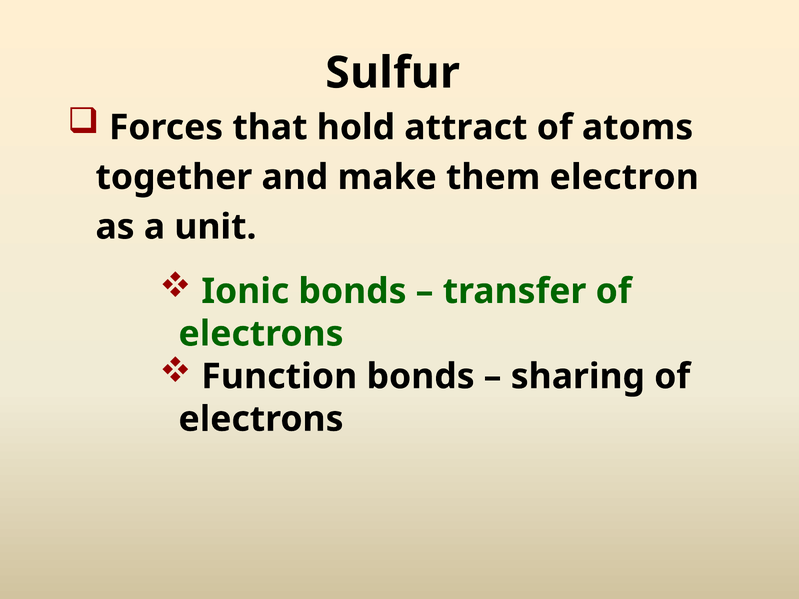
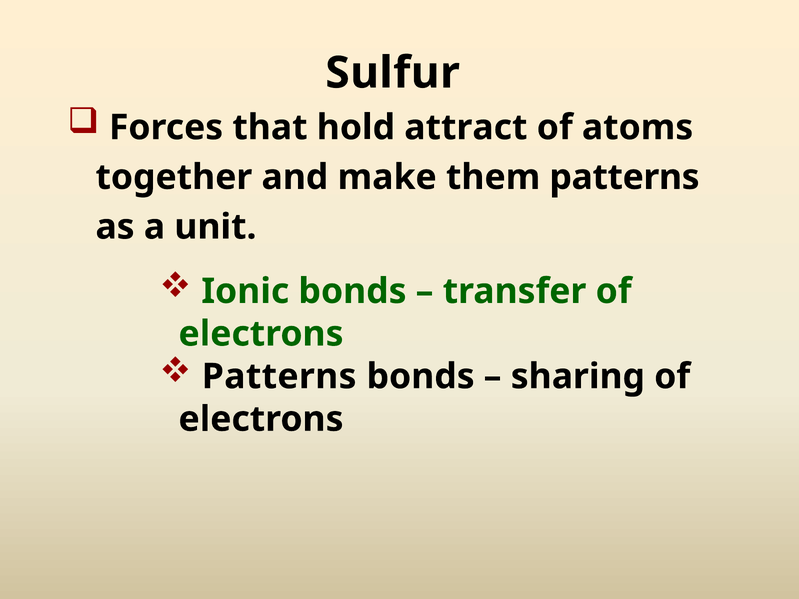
them electron: electron -> patterns (625, 177)
Function: Function -> Patterns (279, 377)
